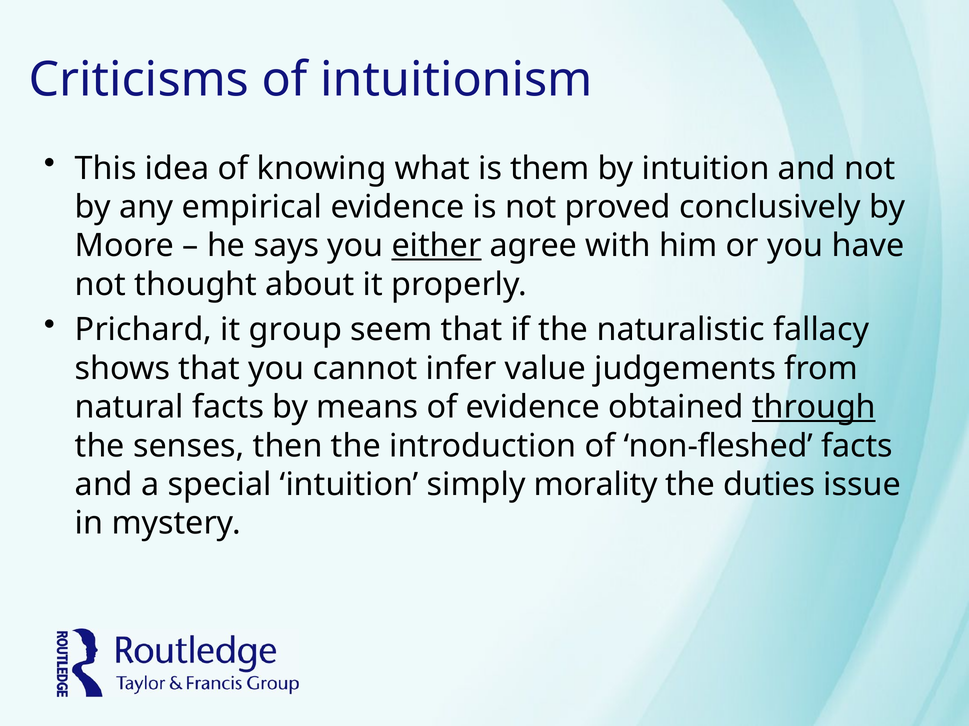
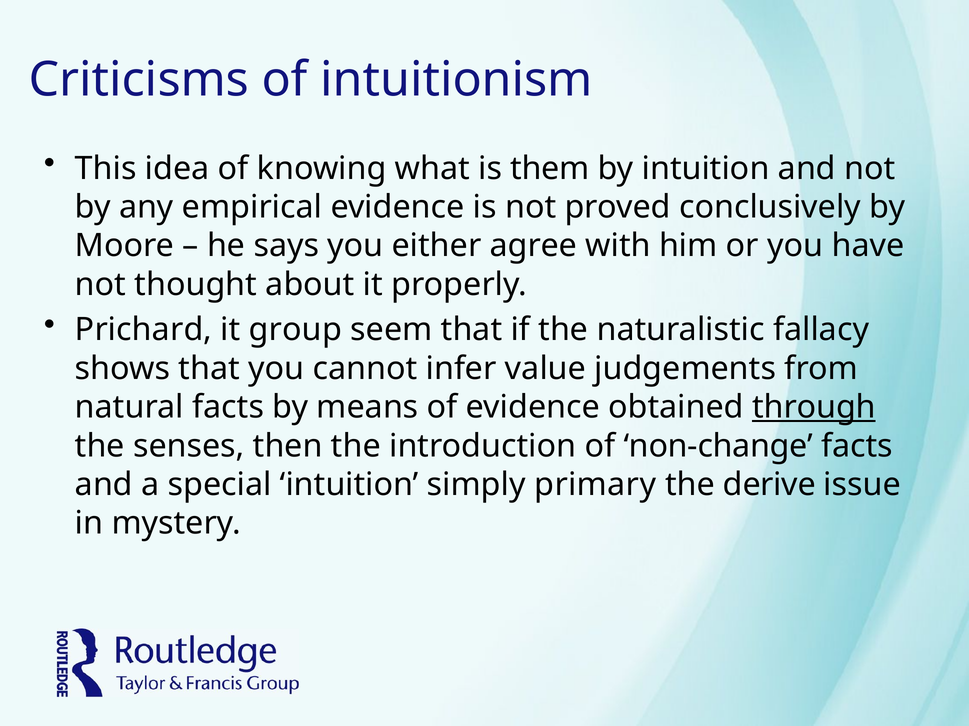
either underline: present -> none (437, 246)
non-fleshed: non-fleshed -> non-change (718, 446)
morality: morality -> primary (595, 485)
duties: duties -> derive (769, 485)
